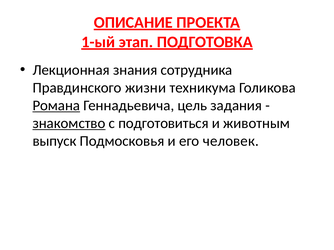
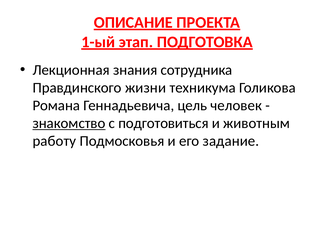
Романа underline: present -> none (56, 106)
задания: задания -> человек (236, 106)
выпуск: выпуск -> работу (54, 141)
человек: человек -> задание (231, 141)
